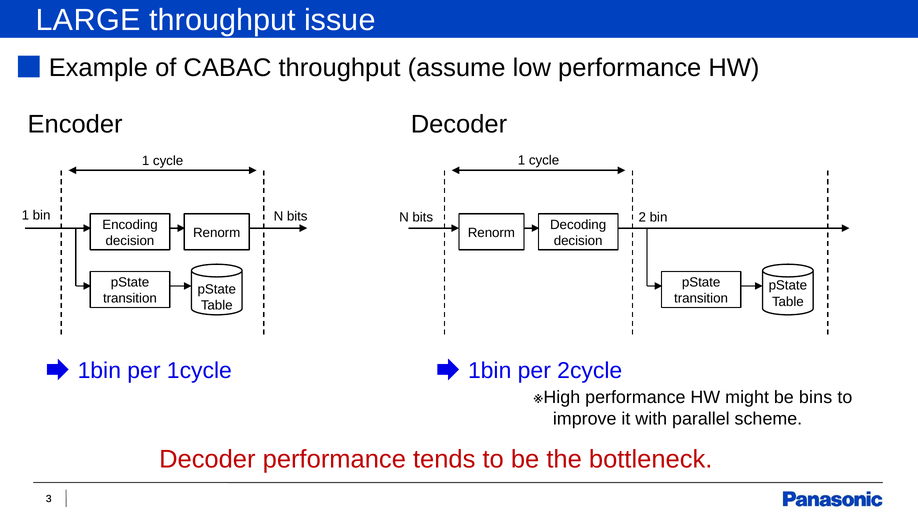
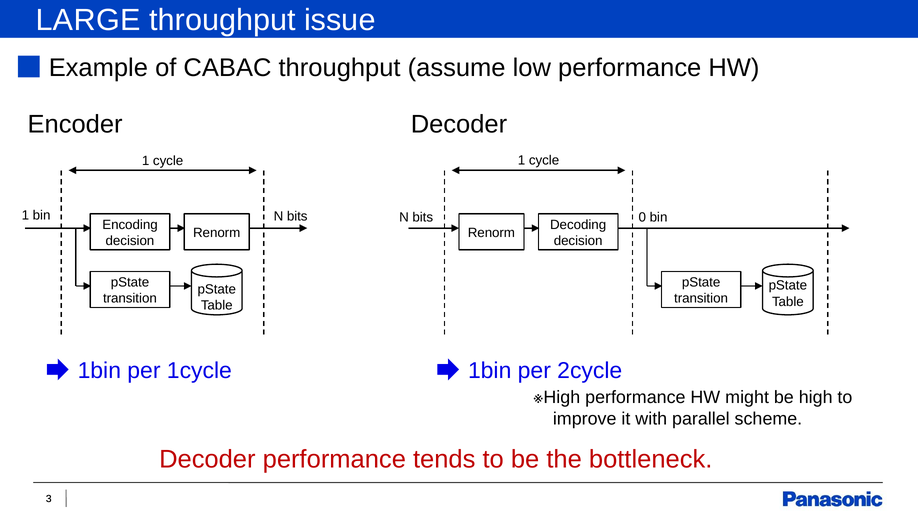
2: 2 -> 0 (642, 218)
bins: bins -> high (816, 398)
